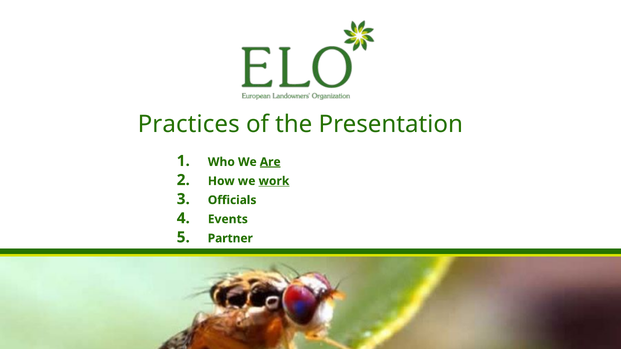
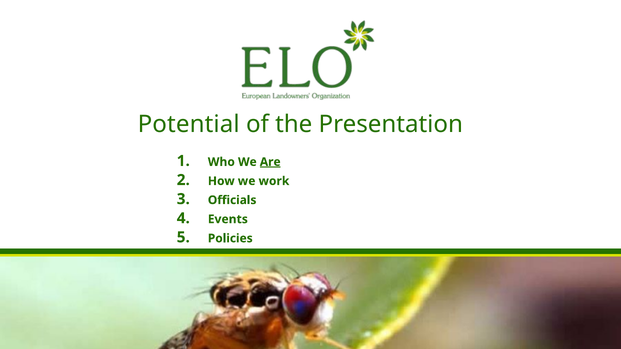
Practices: Practices -> Potential (189, 124)
work underline: present -> none (274, 181)
Partner: Partner -> Policies (230, 239)
